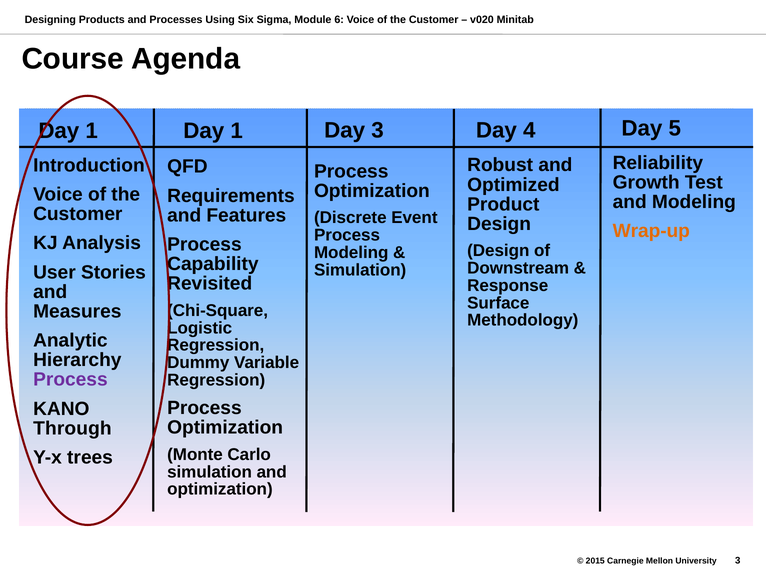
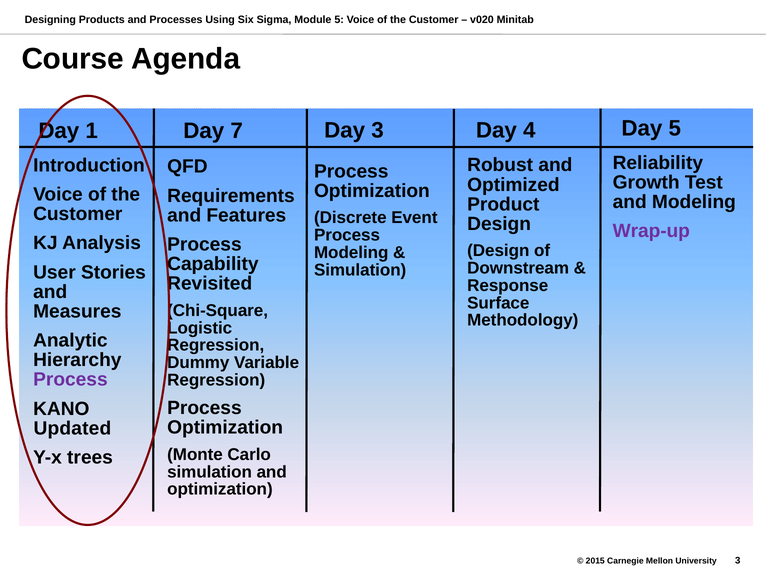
6: 6 -> 5 (339, 19)
1: 1 -> 7 (237, 131)
Wrap-up colour: orange -> purple (651, 231)
Through: Through -> Updated (72, 428)
